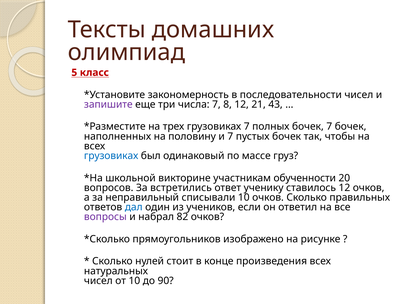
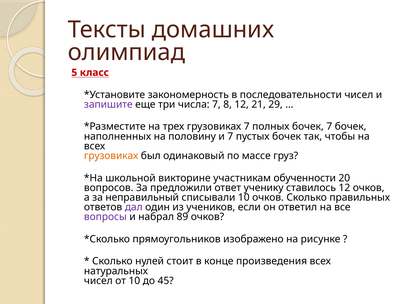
43: 43 -> 29 (276, 105)
грузовиках colour: blue -> orange (111, 156)
встретились: встретились -> предложили (181, 188)
дал colour: blue -> purple (134, 208)
82: 82 -> 89 (182, 217)
90: 90 -> 45 (166, 281)
